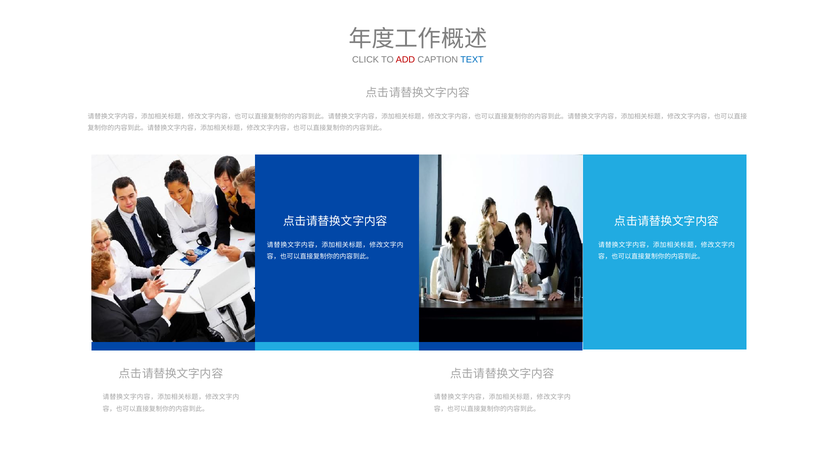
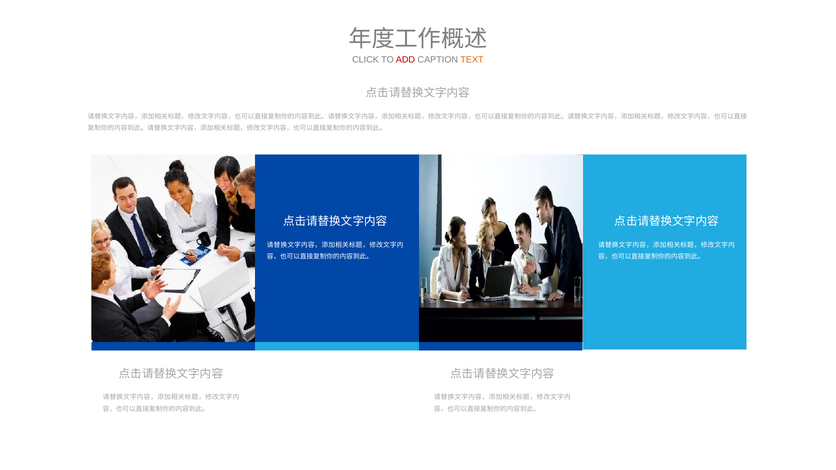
TEXT colour: blue -> orange (472, 60)
